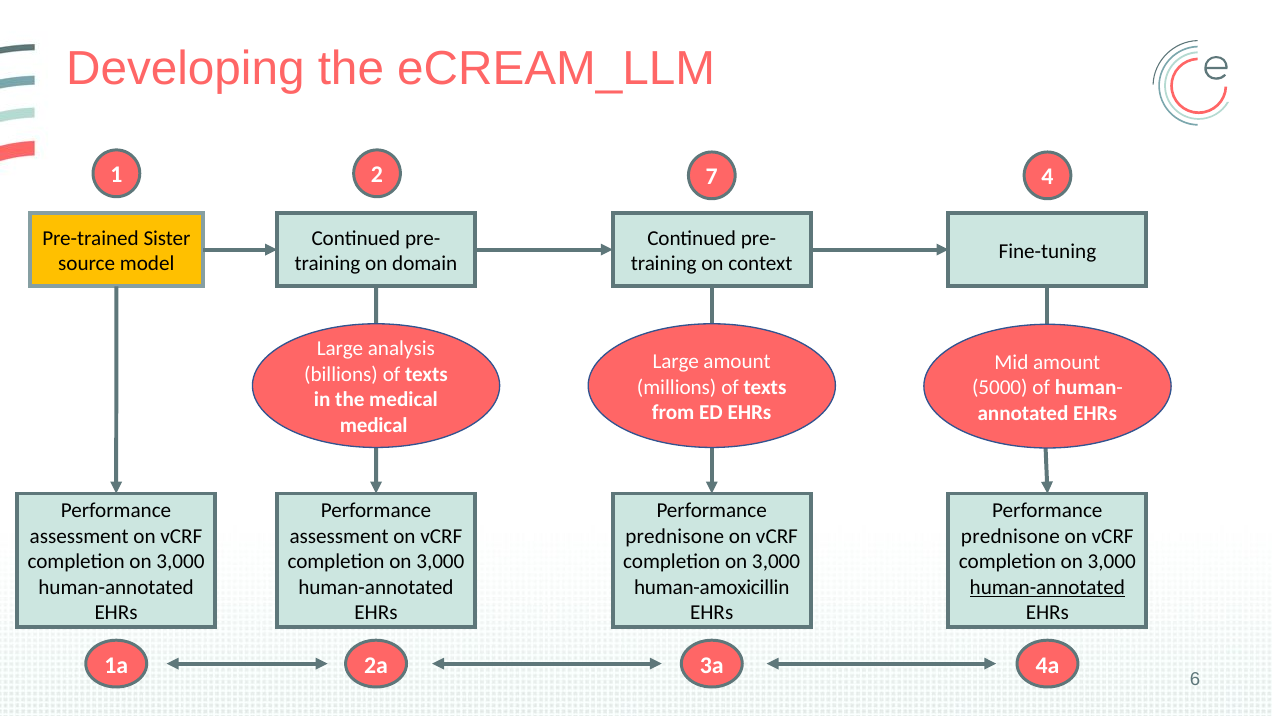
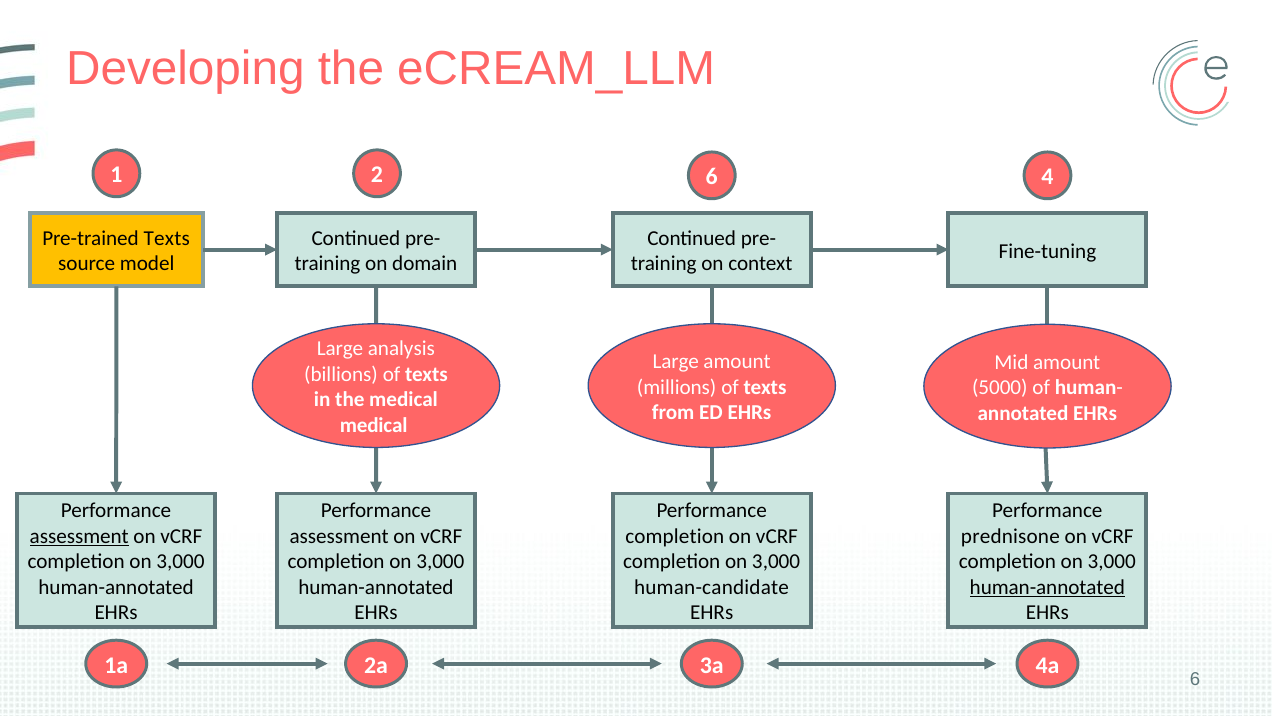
2 7: 7 -> 6 (712, 177)
Pre-trained Sister: Sister -> Texts (167, 238)
assessment underline: none -> present (79, 536)
prednisone: prednisone -> completion (675, 536)
human-amoxicillin: human-amoxicillin -> human-candidate (712, 587)
